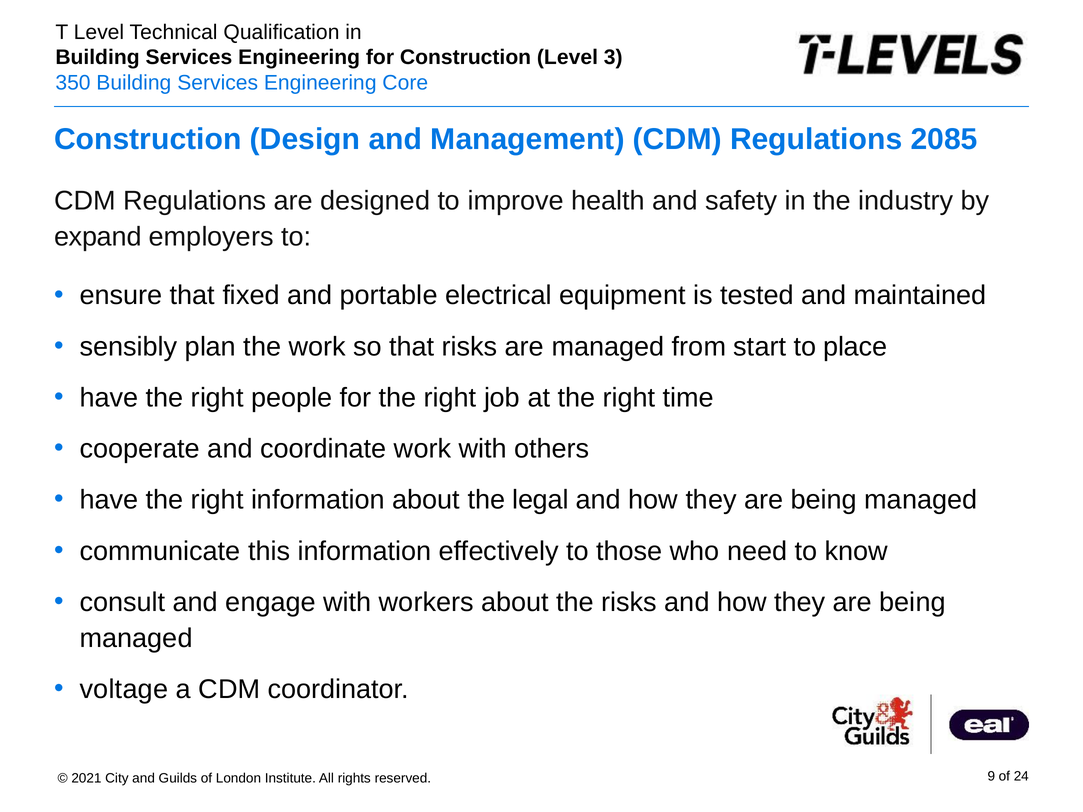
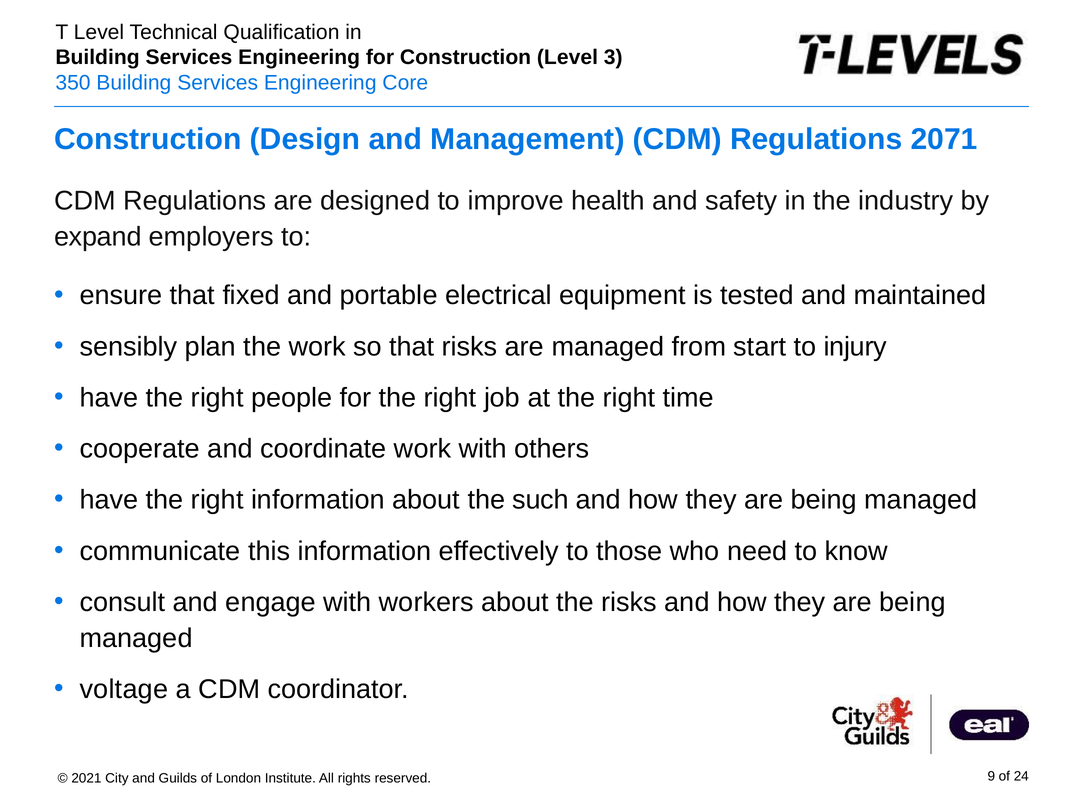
2085: 2085 -> 2071 (944, 140)
place: place -> injury (855, 347)
legal: legal -> such (540, 500)
